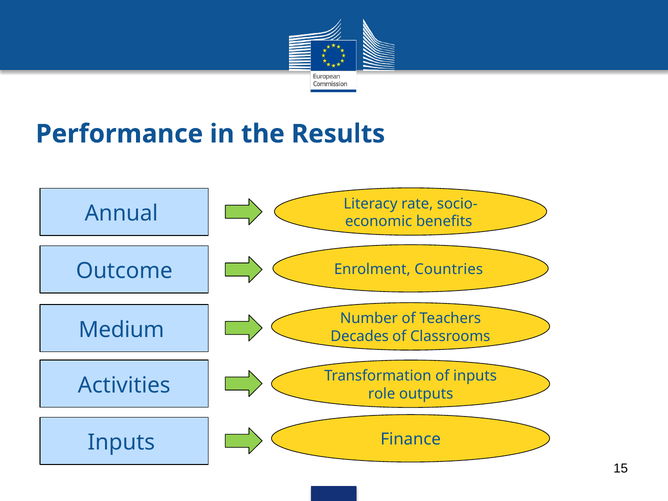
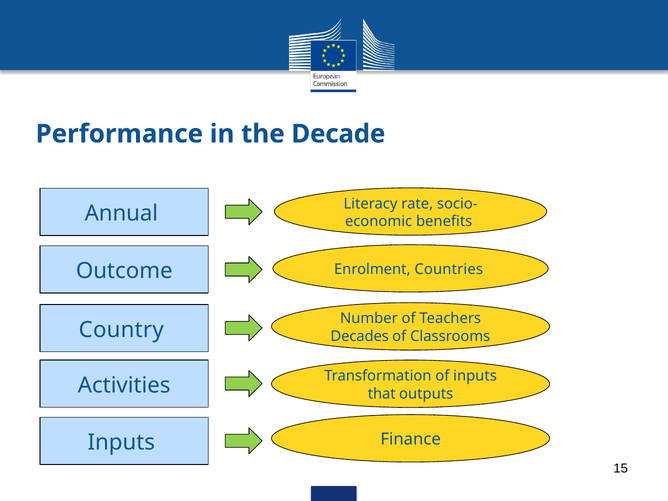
Results: Results -> Decade (338, 134)
Medium: Medium -> Country (121, 330)
role: role -> that (382, 394)
